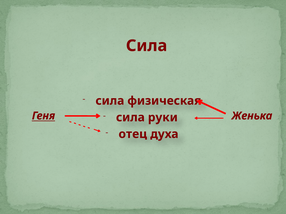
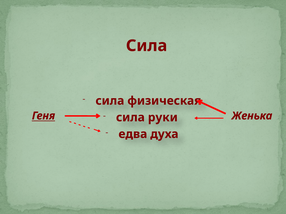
отец: отец -> едва (133, 134)
